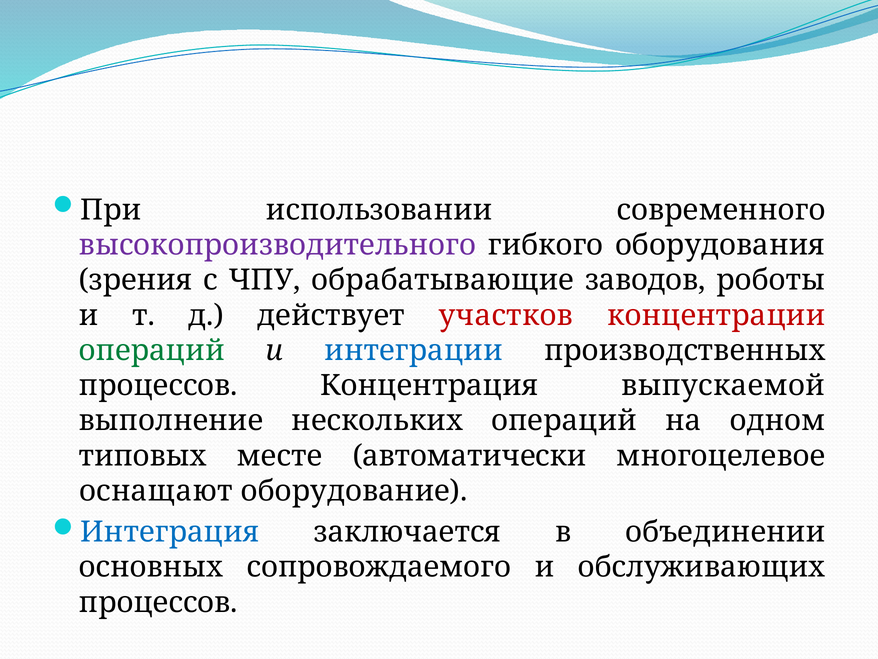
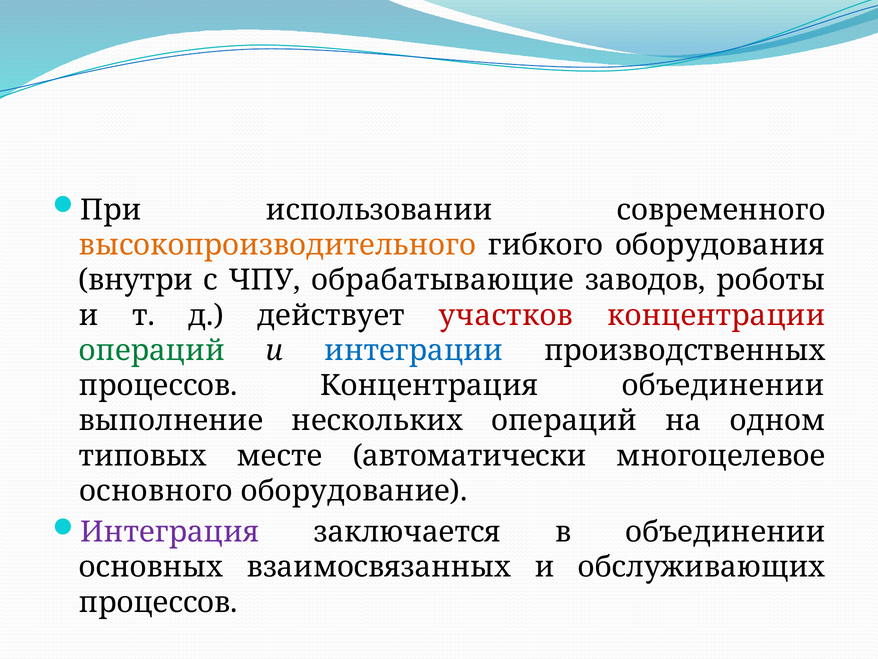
высокопроизводительного colour: purple -> orange (277, 245)
зрения: зрения -> внутри (136, 280)
Концентрация выпускаемой: выпускаемой -> объединении (723, 385)
оснащают: оснащают -> основного (156, 491)
Интеграция colour: blue -> purple (170, 532)
сопровождаемого: сопровождаемого -> взаимосвязанных (379, 567)
